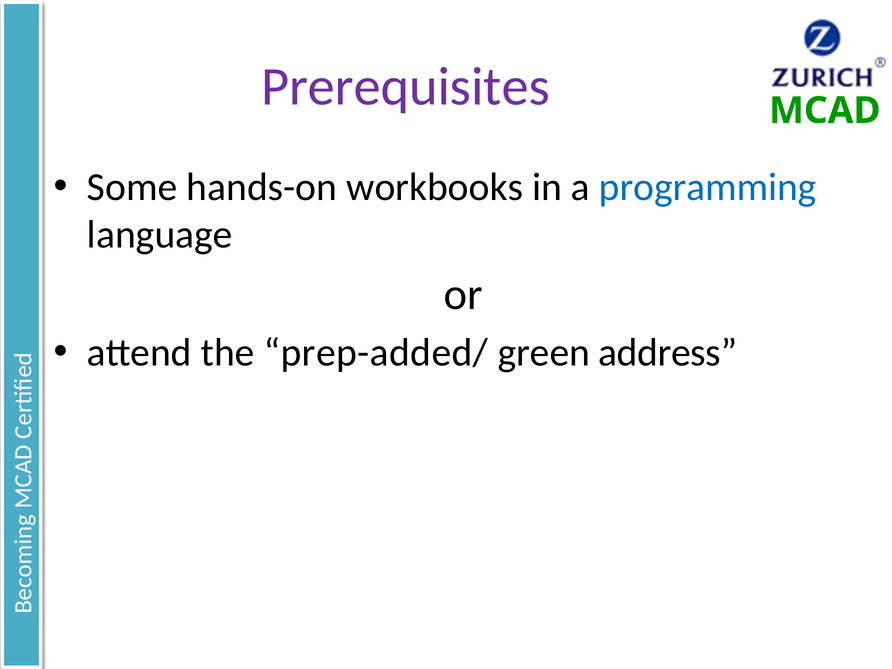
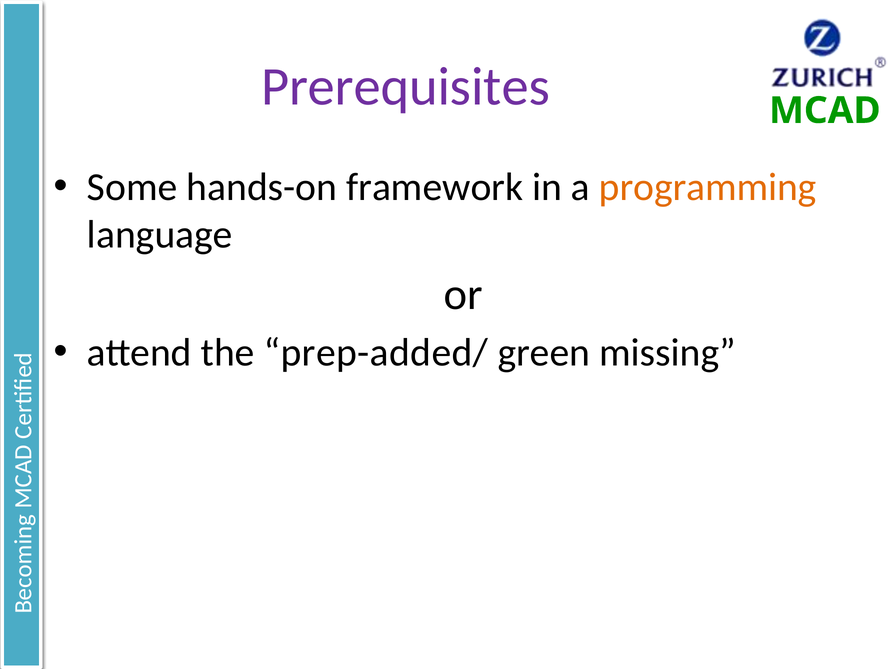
workbooks: workbooks -> framework (435, 187)
programming colour: blue -> orange (708, 187)
address: address -> missing (667, 353)
